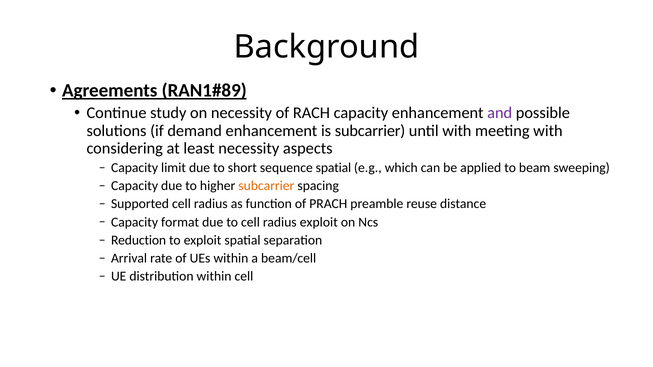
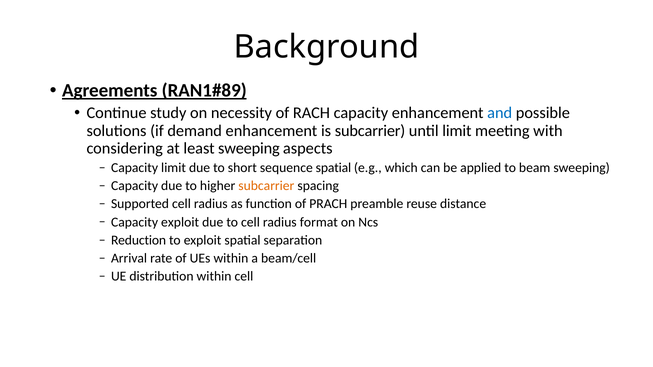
and colour: purple -> blue (500, 113)
until with: with -> limit (457, 131)
least necessity: necessity -> sweeping (249, 148)
Capacity format: format -> exploit (180, 222)
radius exploit: exploit -> format (319, 222)
